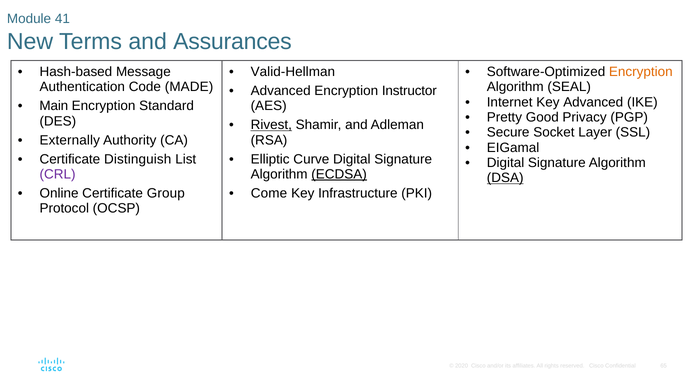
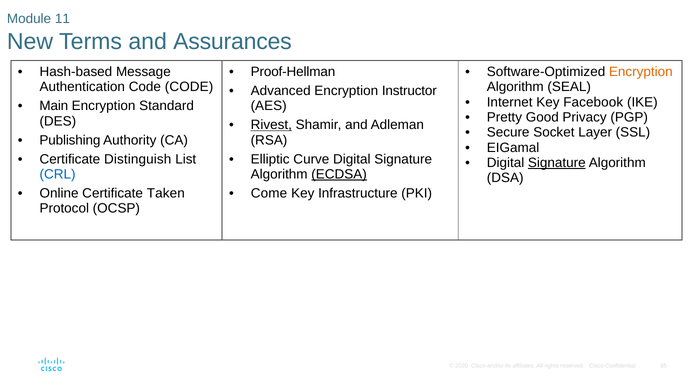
41: 41 -> 11 (62, 19)
Valid-Hellman: Valid-Hellman -> Proof-Hellman (293, 72)
Code MADE: MADE -> CODE (189, 87)
Key Advanced: Advanced -> Facebook (593, 102)
Externally: Externally -> Publishing (70, 140)
Signature underline: none -> present (557, 163)
CRL colour: purple -> blue (58, 174)
DSA underline: present -> none (505, 178)
Group: Group -> Taken (166, 193)
